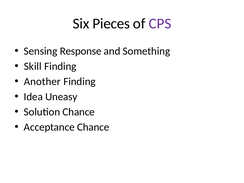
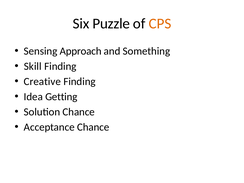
Pieces: Pieces -> Puzzle (111, 24)
CPS colour: purple -> orange (160, 24)
Response: Response -> Approach (81, 51)
Another: Another -> Creative (42, 82)
Uneasy: Uneasy -> Getting (61, 97)
